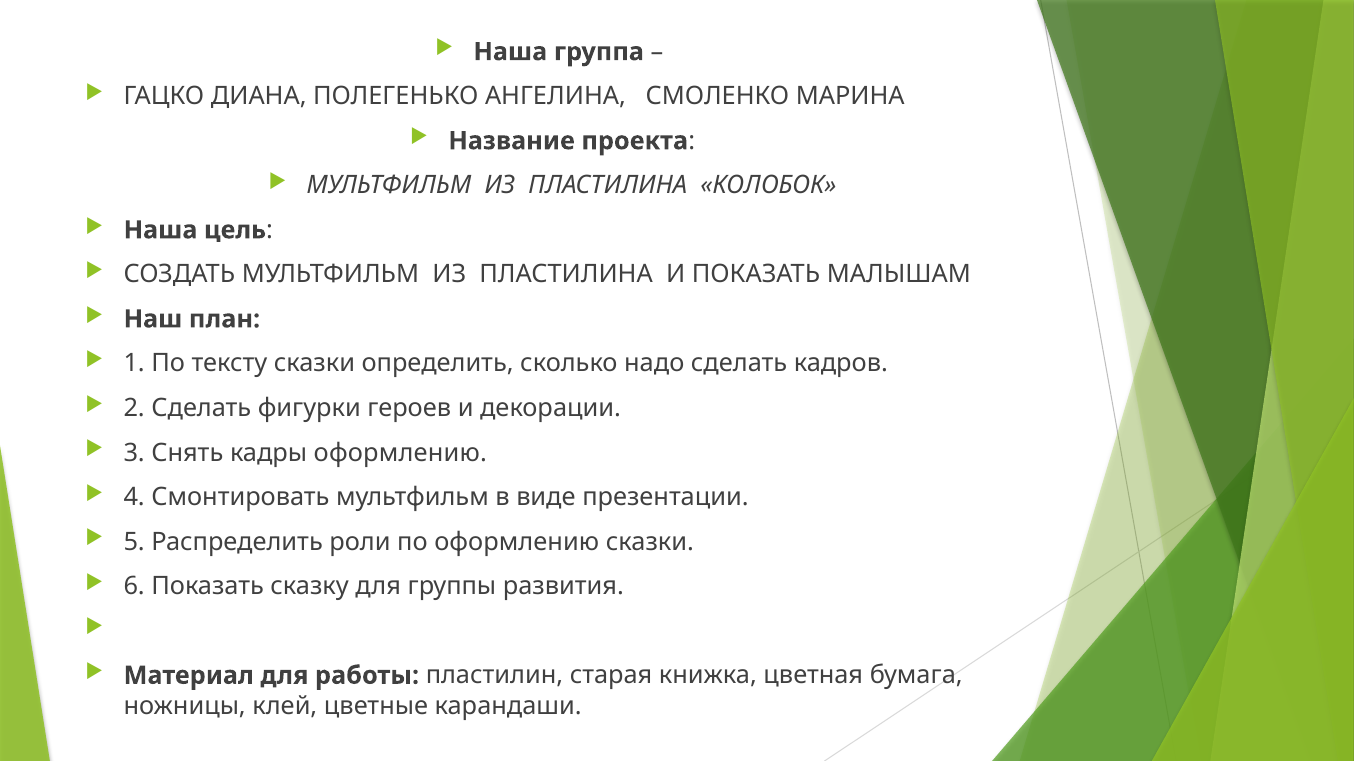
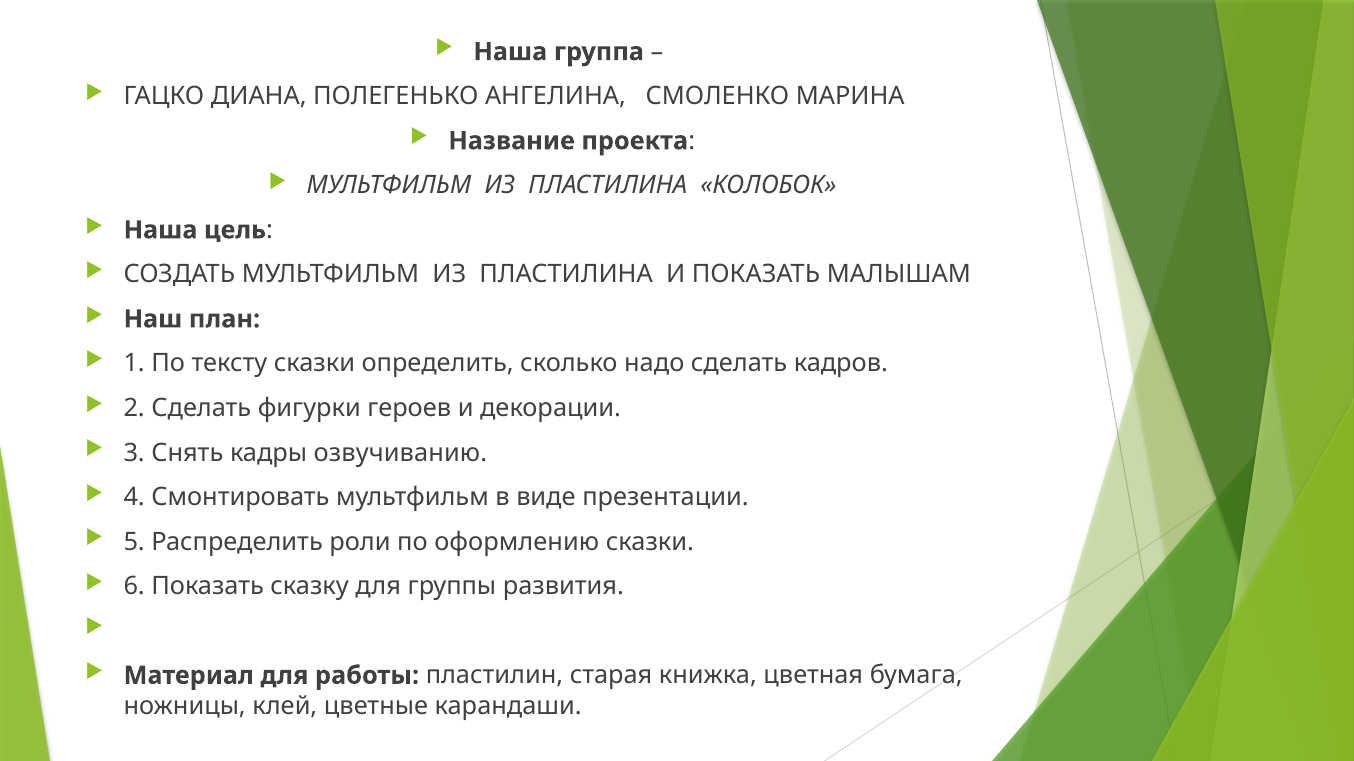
кадры оформлению: оформлению -> озвучиванию (400, 453)
